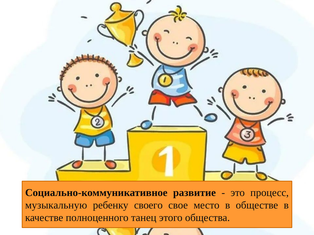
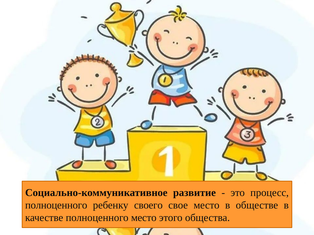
музыкальную: музыкальную -> полноценного (56, 206)
полноценного танец: танец -> место (144, 218)
